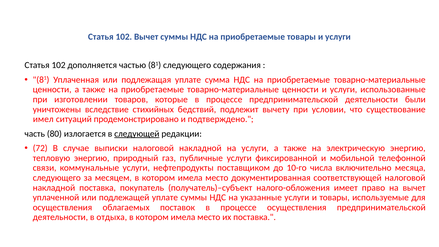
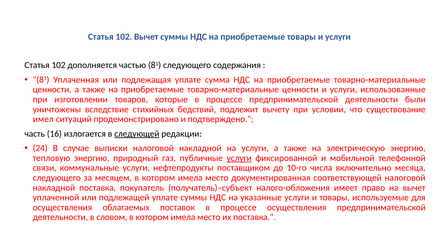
80: 80 -> 16 (54, 134)
72: 72 -> 24 (40, 148)
услуги underline: none -> present (239, 158)
отдыха: отдыха -> словом (112, 217)
